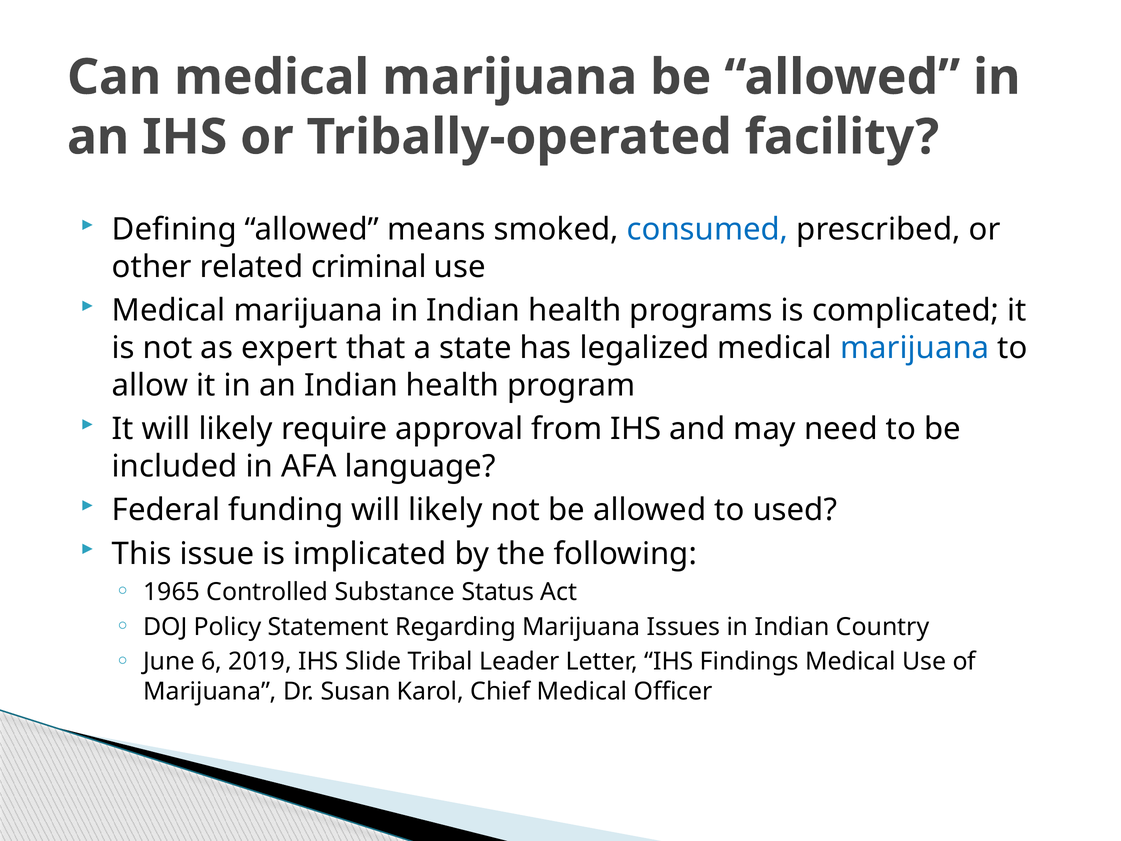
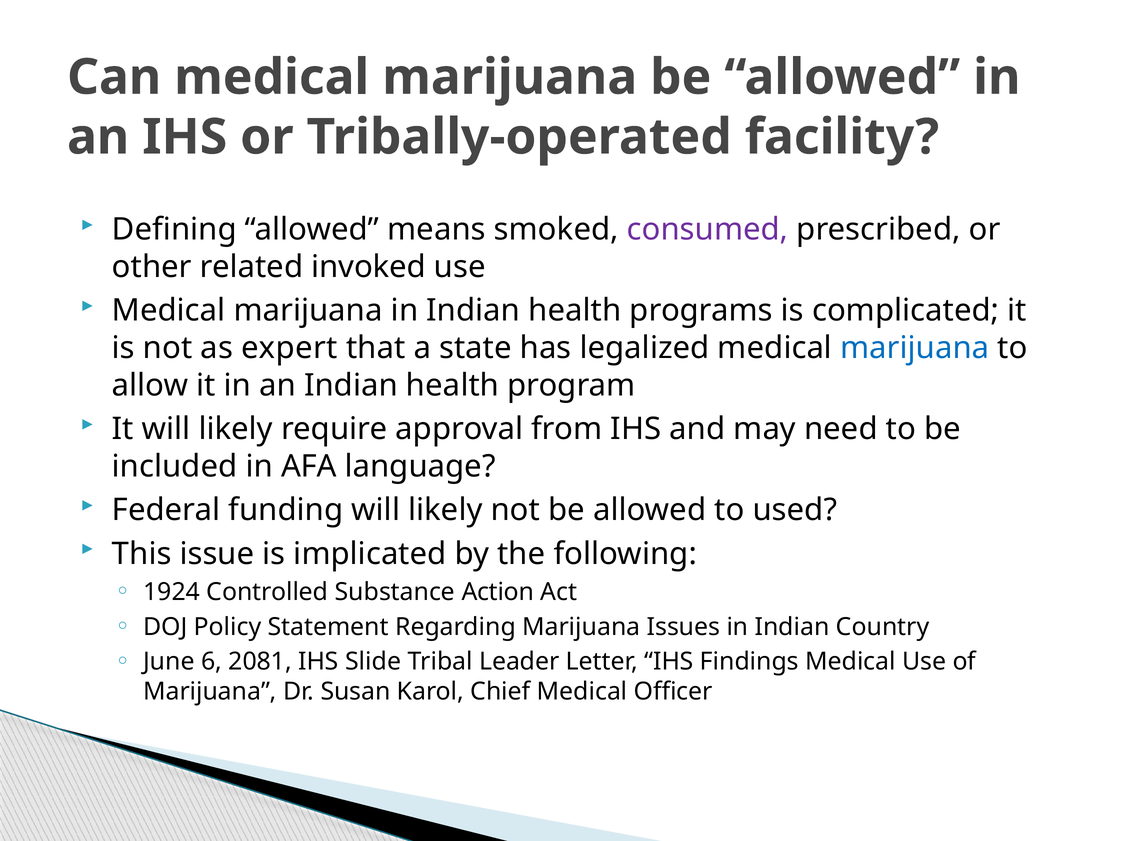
consumed colour: blue -> purple (707, 229)
criminal: criminal -> invoked (369, 267)
1965: 1965 -> 1924 (172, 592)
Status: Status -> Action (498, 592)
2019: 2019 -> 2081 (260, 662)
